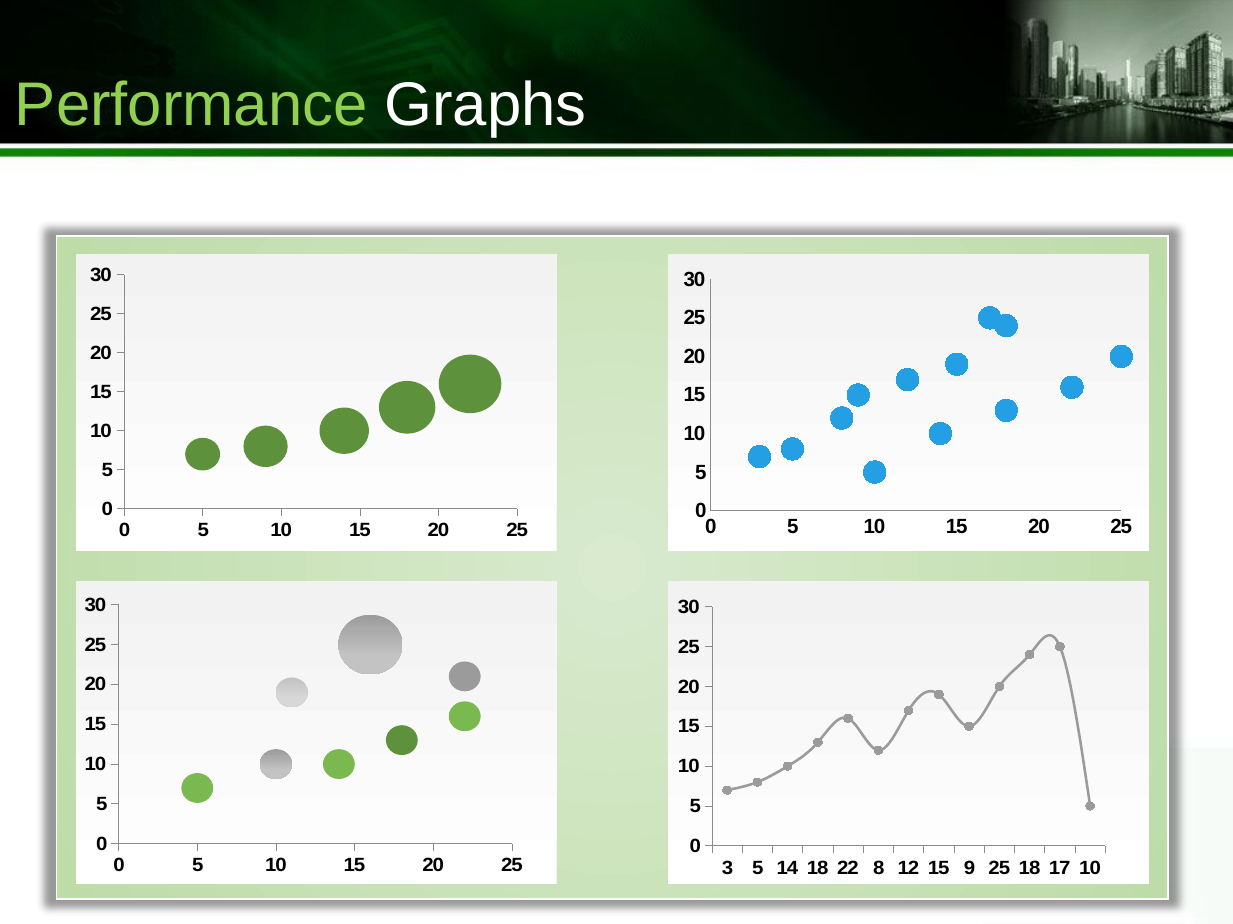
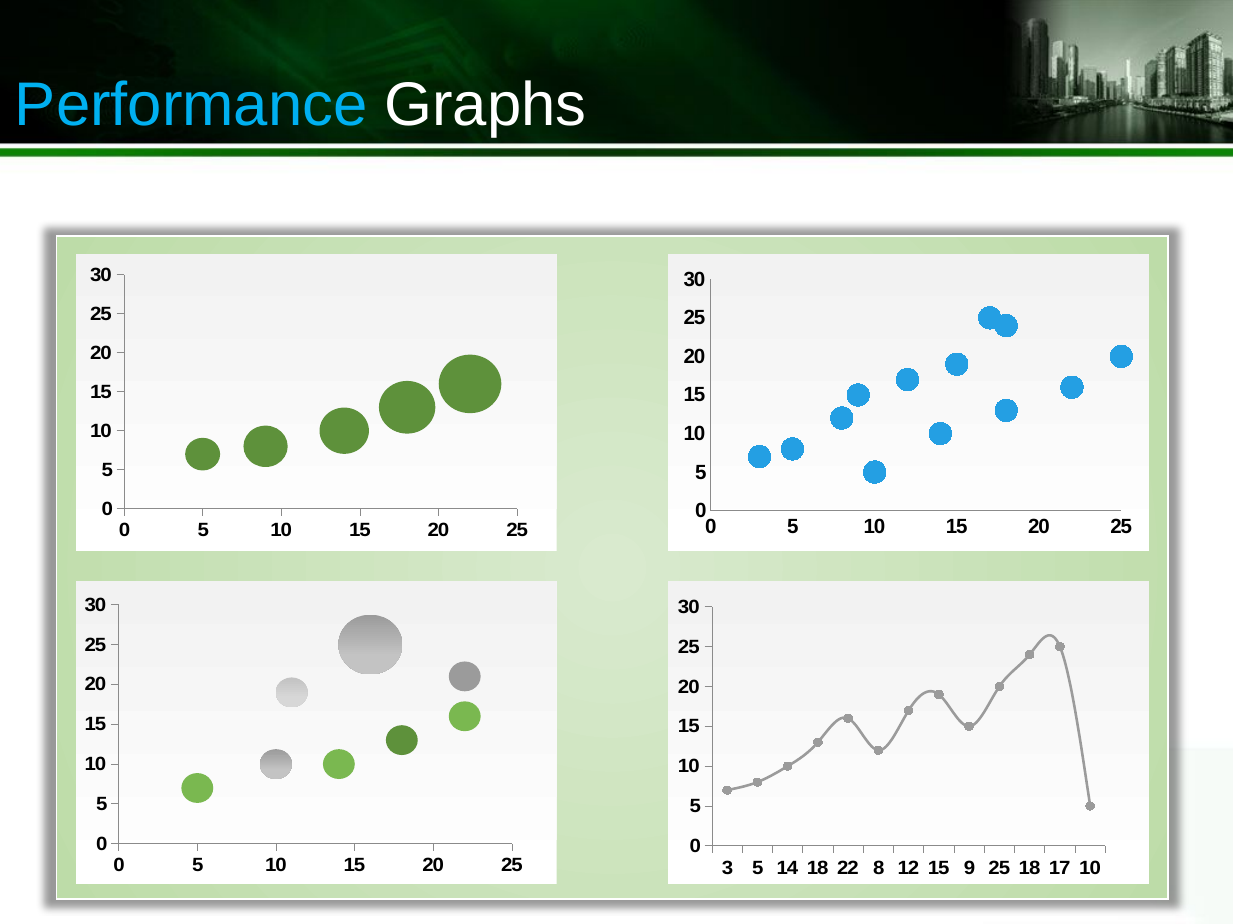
Performance colour: light green -> light blue (191, 105)
